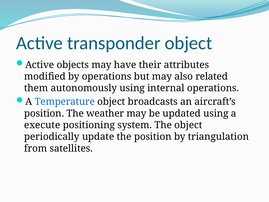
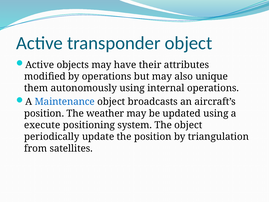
related: related -> unique (212, 76)
Temperature: Temperature -> Maintenance (65, 102)
